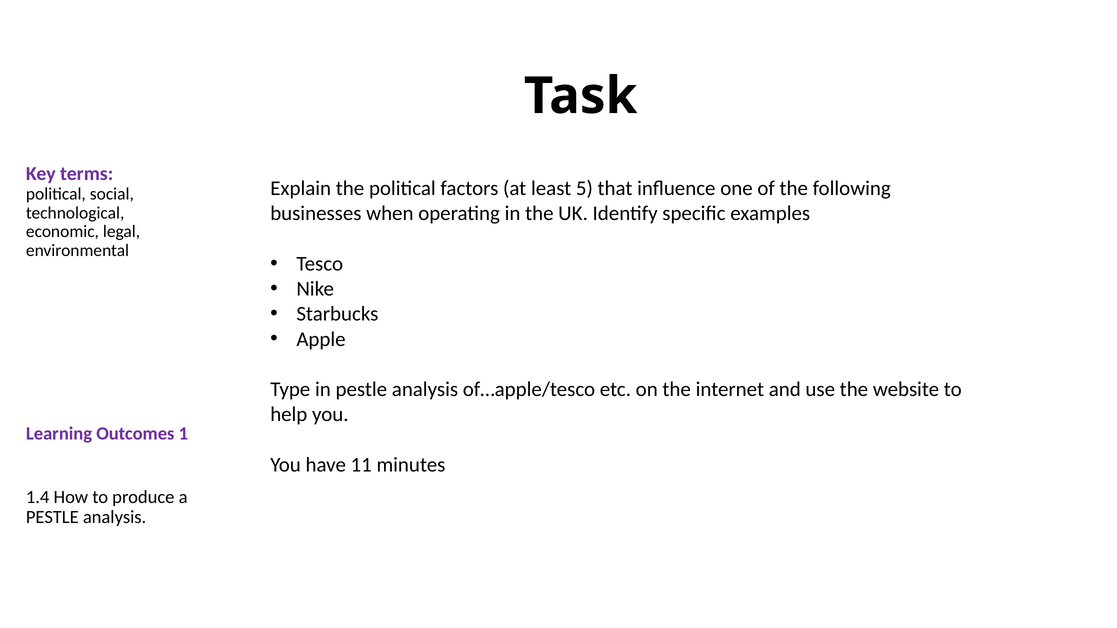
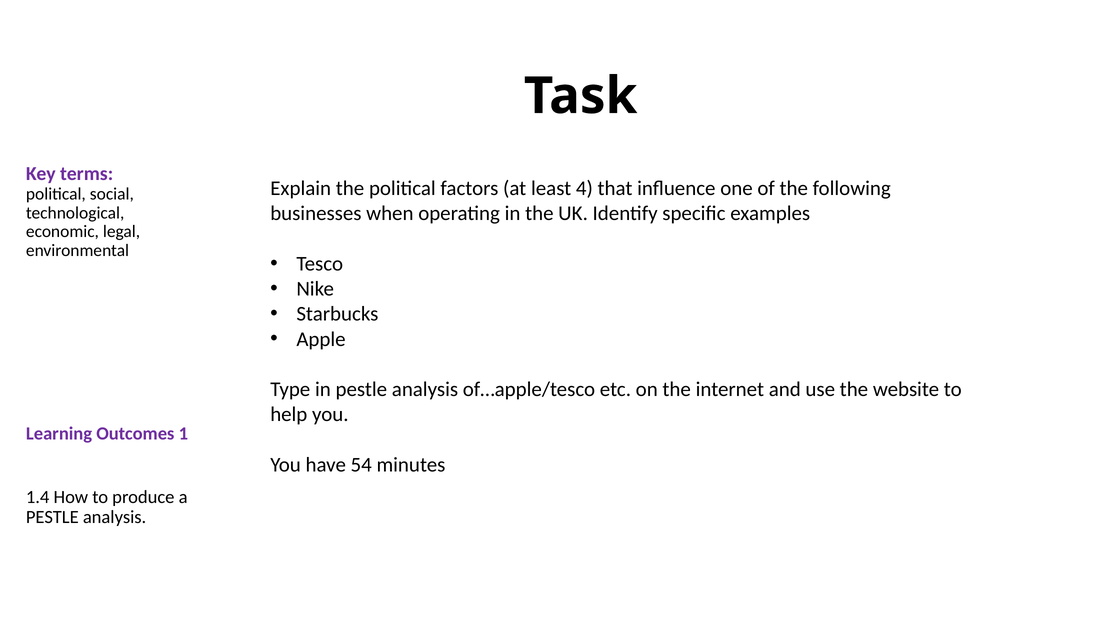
5: 5 -> 4 (584, 188)
11: 11 -> 54 (361, 465)
